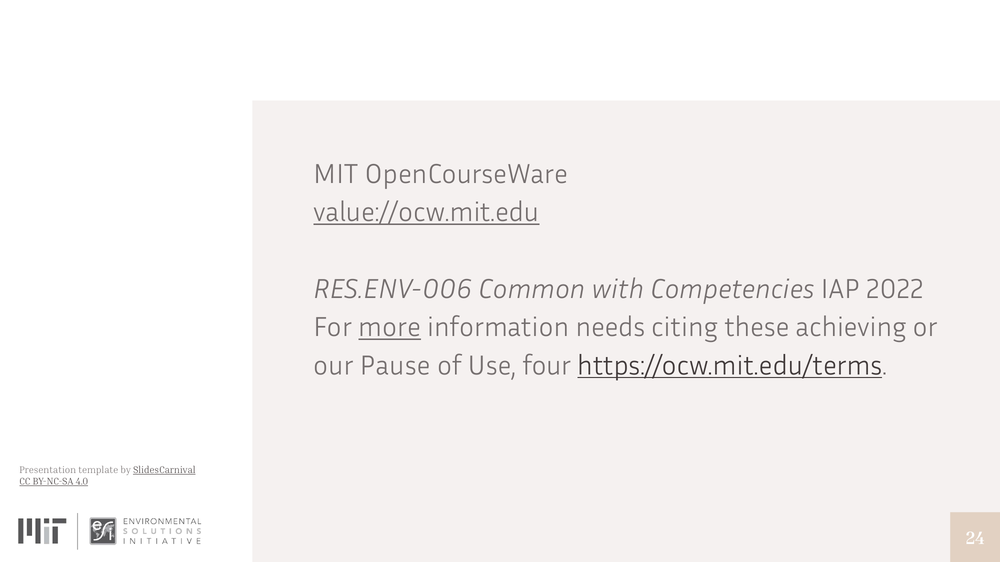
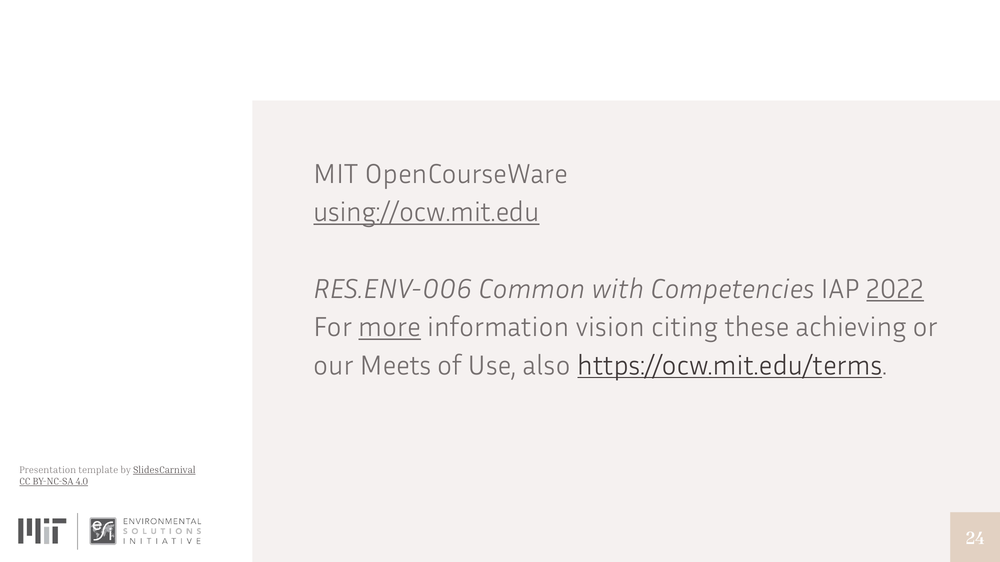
value://ocw.mit.edu: value://ocw.mit.edu -> using://ocw.mit.edu (426, 213)
2022 underline: none -> present (895, 289)
needs: needs -> vision (610, 328)
Pause: Pause -> Meets (395, 366)
four: four -> also (547, 366)
